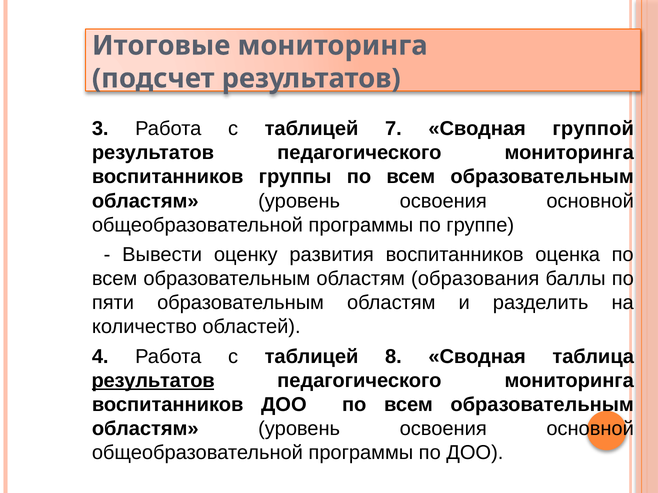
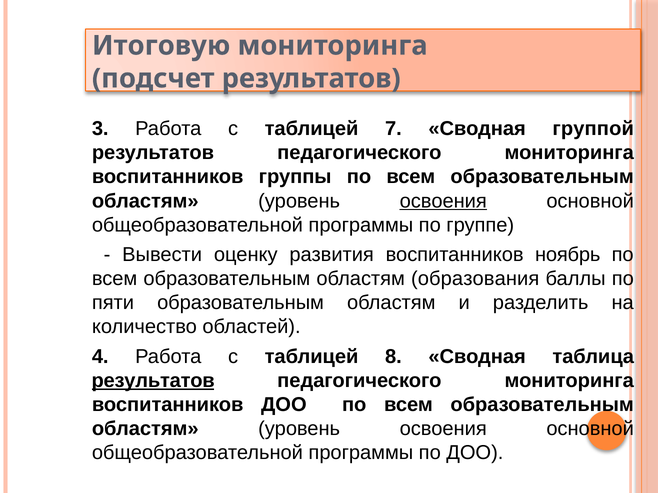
Итоговые: Итоговые -> Итоговую (161, 46)
освоения underline: none -> present (443, 201)
оценка: оценка -> ноябрь (568, 255)
